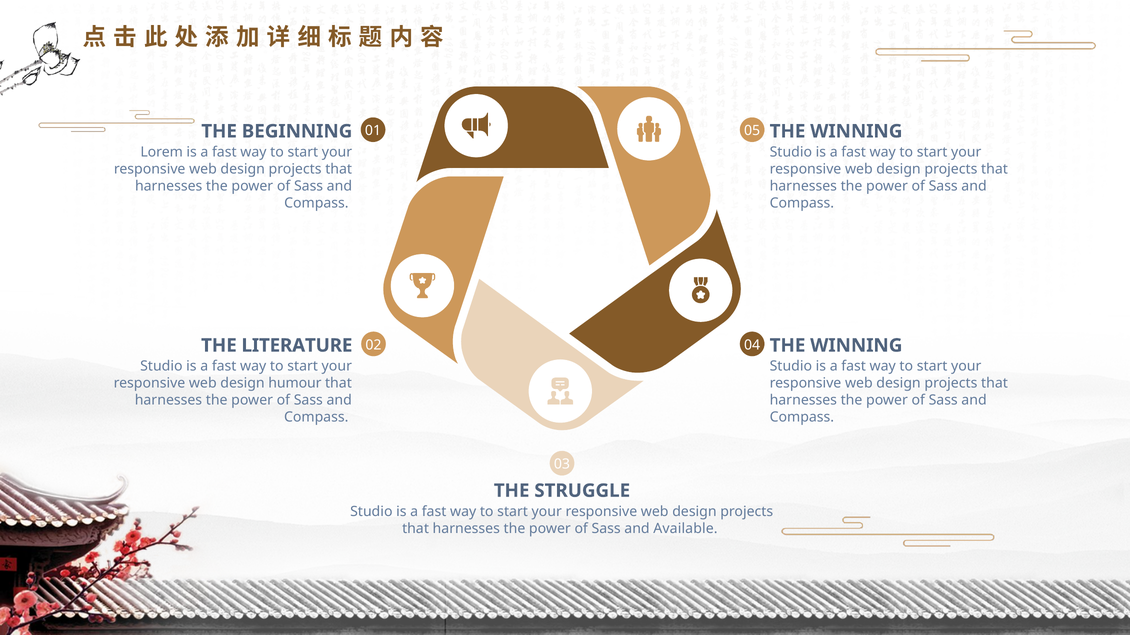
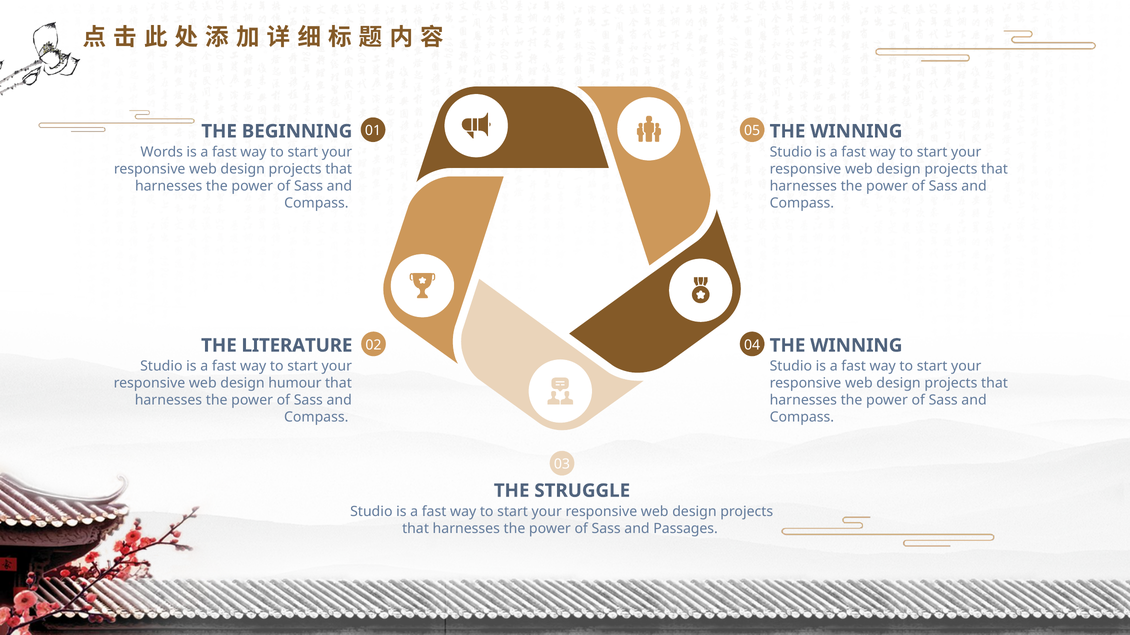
Lorem: Lorem -> Words (162, 152)
Available: Available -> Passages (686, 529)
